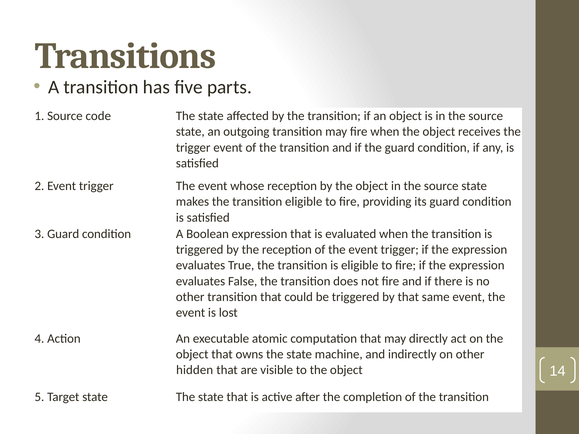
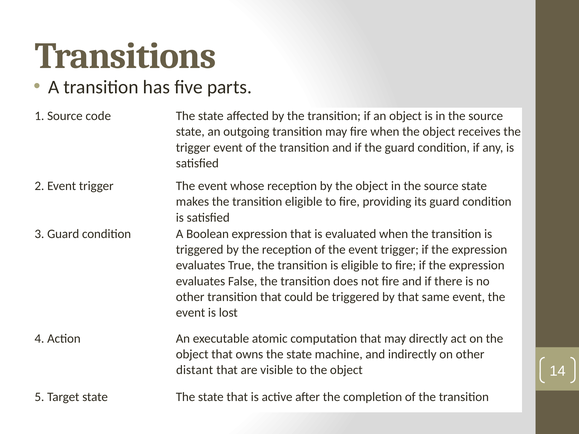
hidden: hidden -> distant (195, 370)
